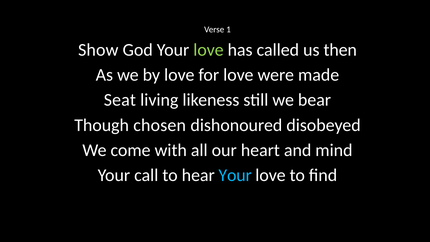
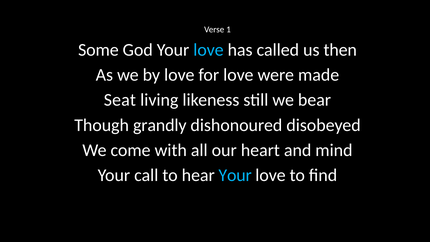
Show: Show -> Some (98, 50)
love colour: light green -> light blue (208, 50)
chosen: chosen -> grandly (160, 125)
